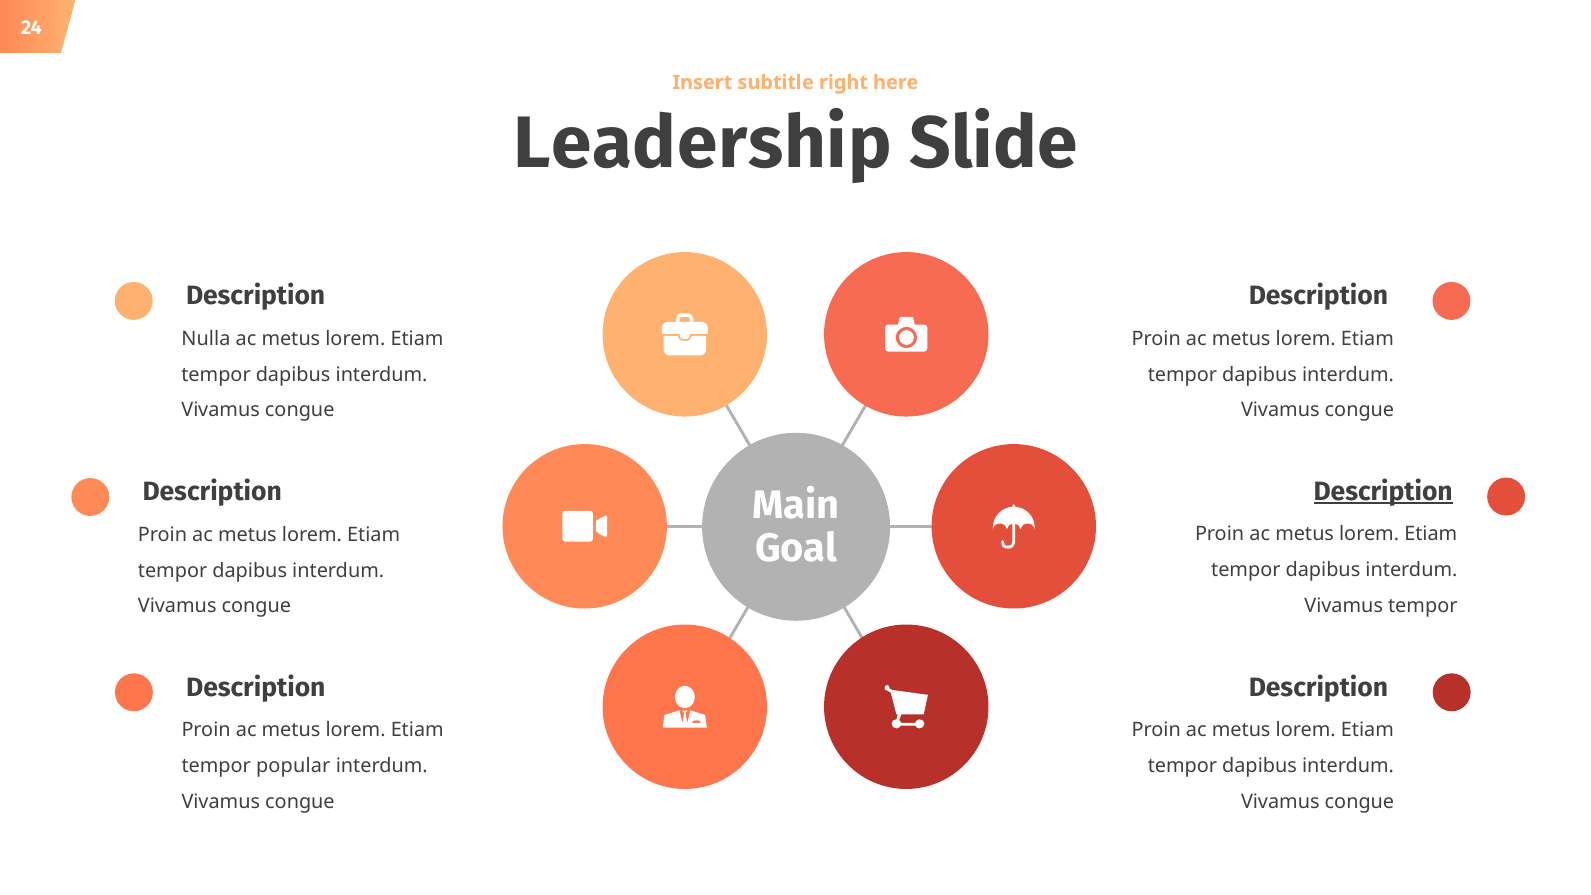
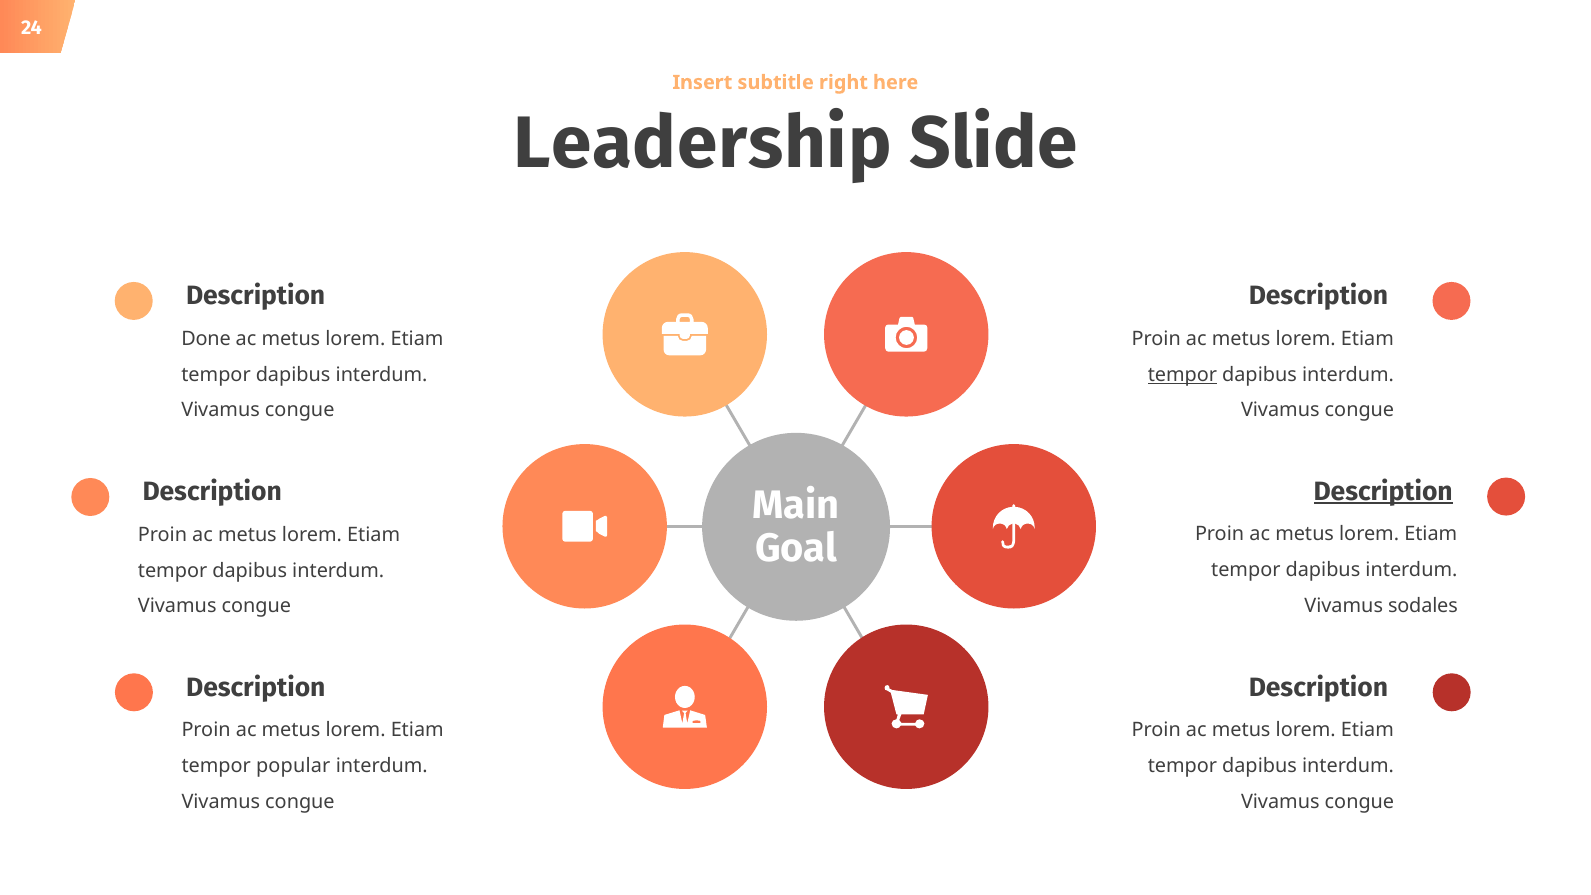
Nulla: Nulla -> Done (206, 339)
tempor underline: none -> present (1182, 375)
Vivamus tempor: tempor -> sodales (1423, 606)
